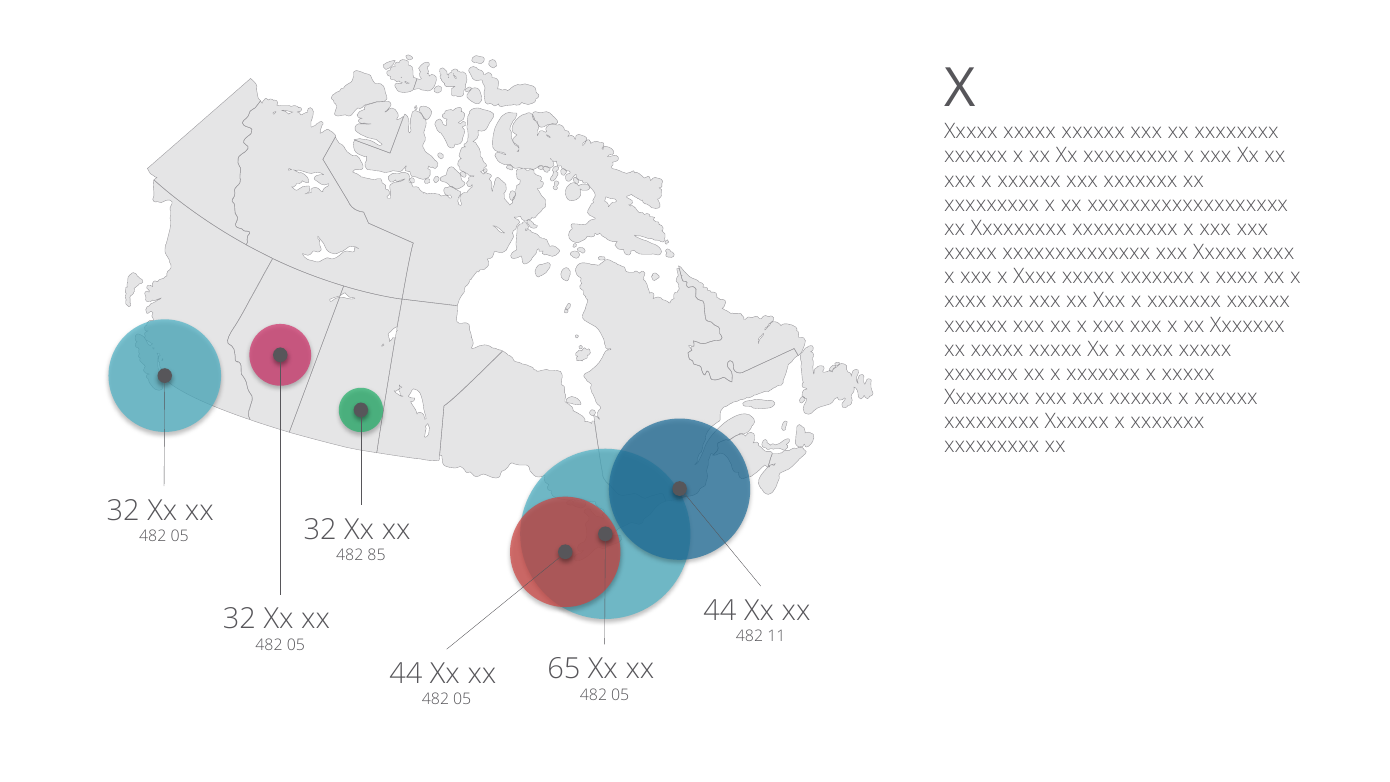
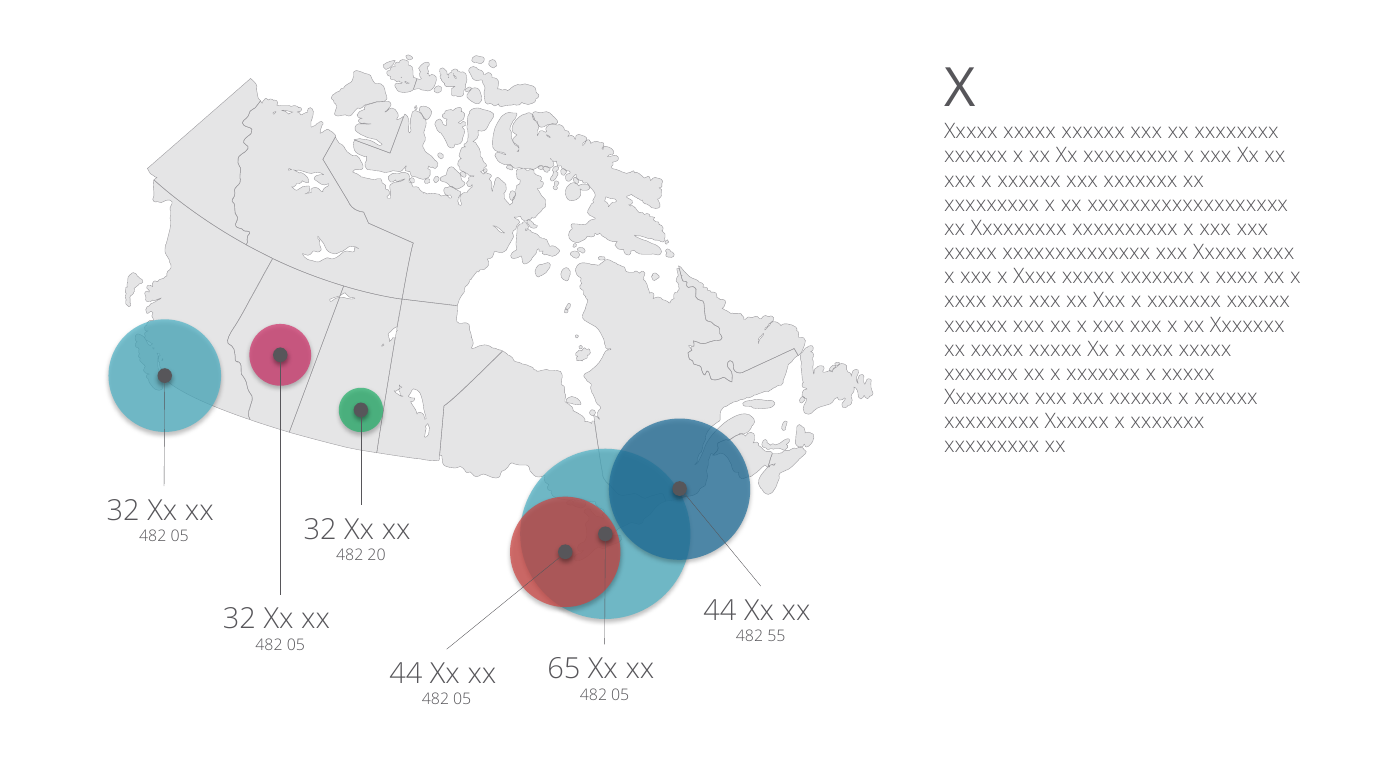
85: 85 -> 20 (377, 555)
11: 11 -> 55 (776, 636)
